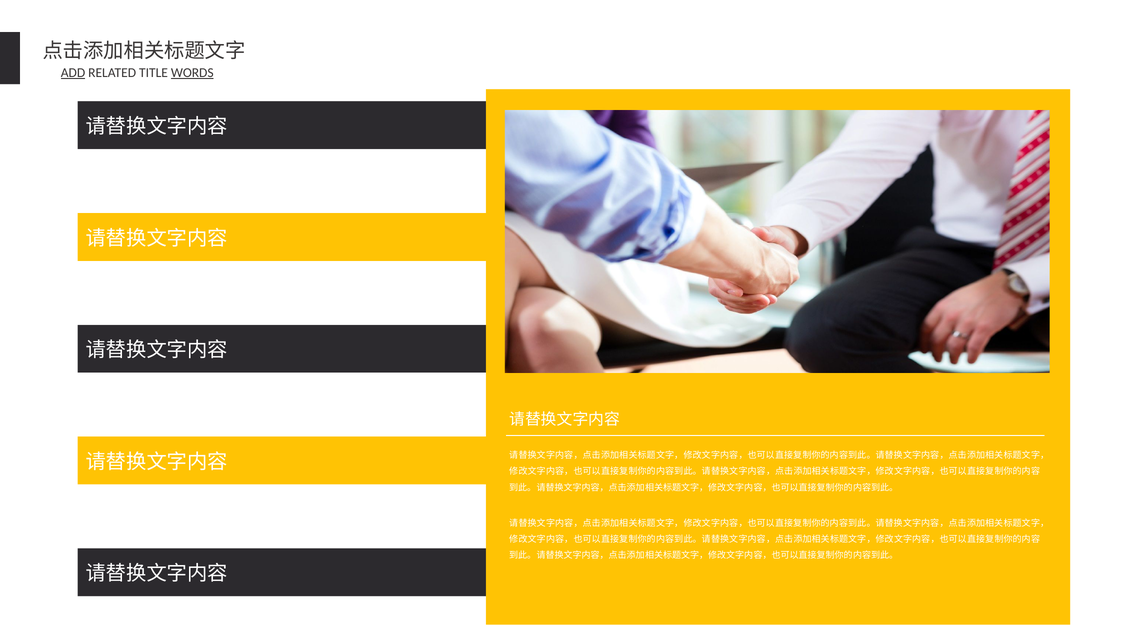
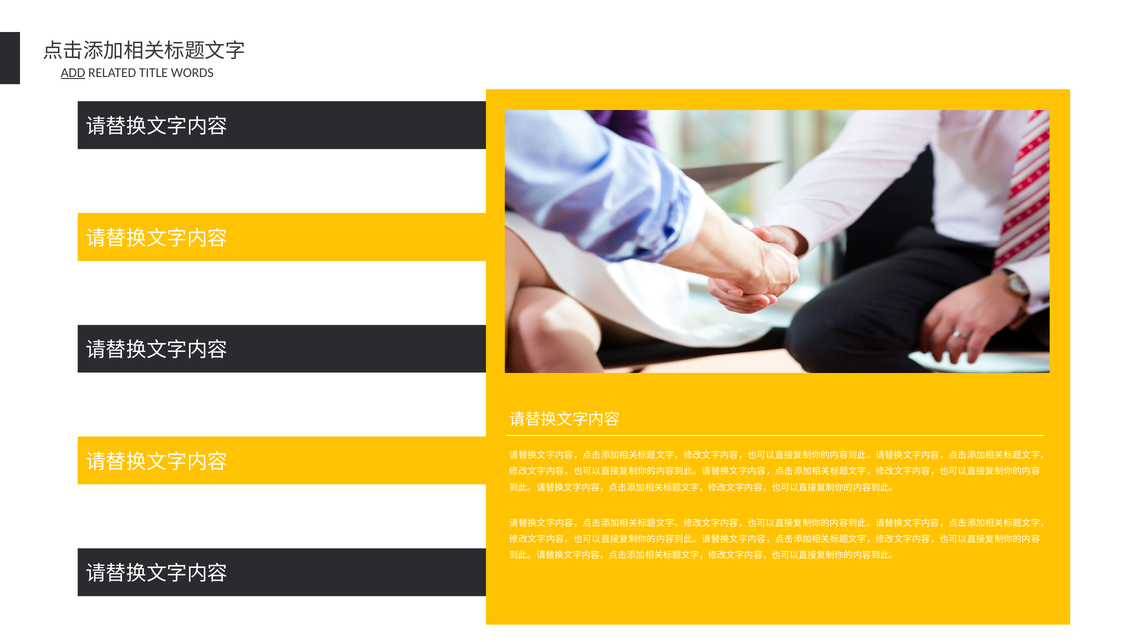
WORDS underline: present -> none (192, 73)
